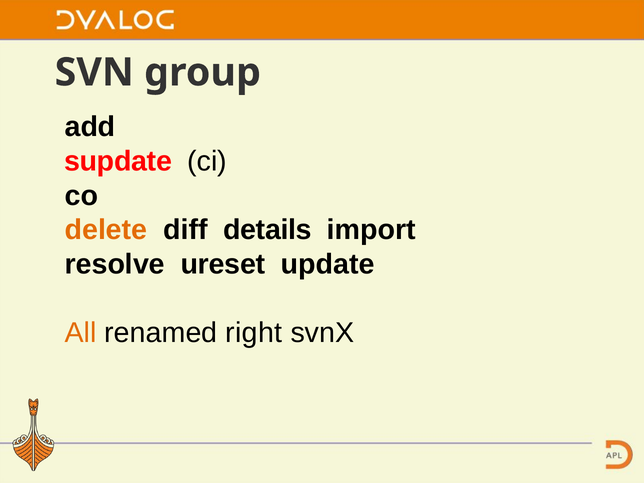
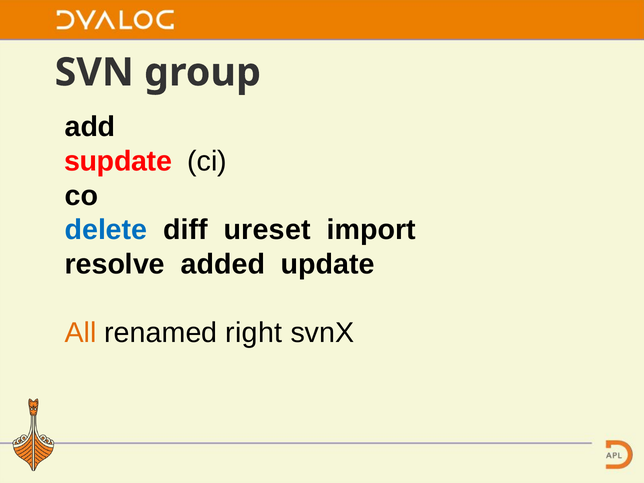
delete colour: orange -> blue (106, 230)
details: details -> ureset (267, 230)
ureset: ureset -> added (223, 264)
